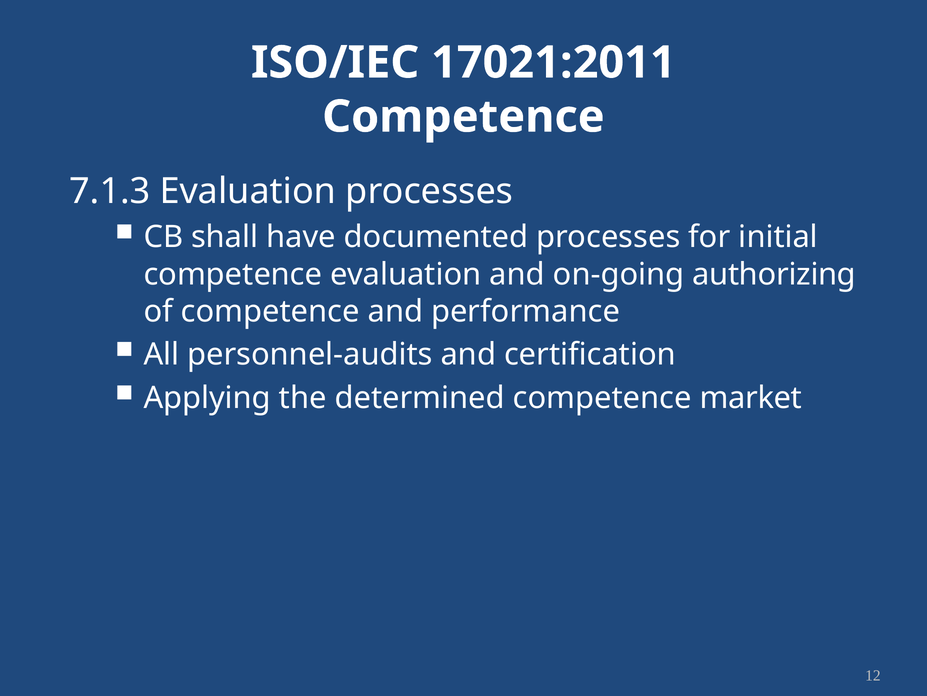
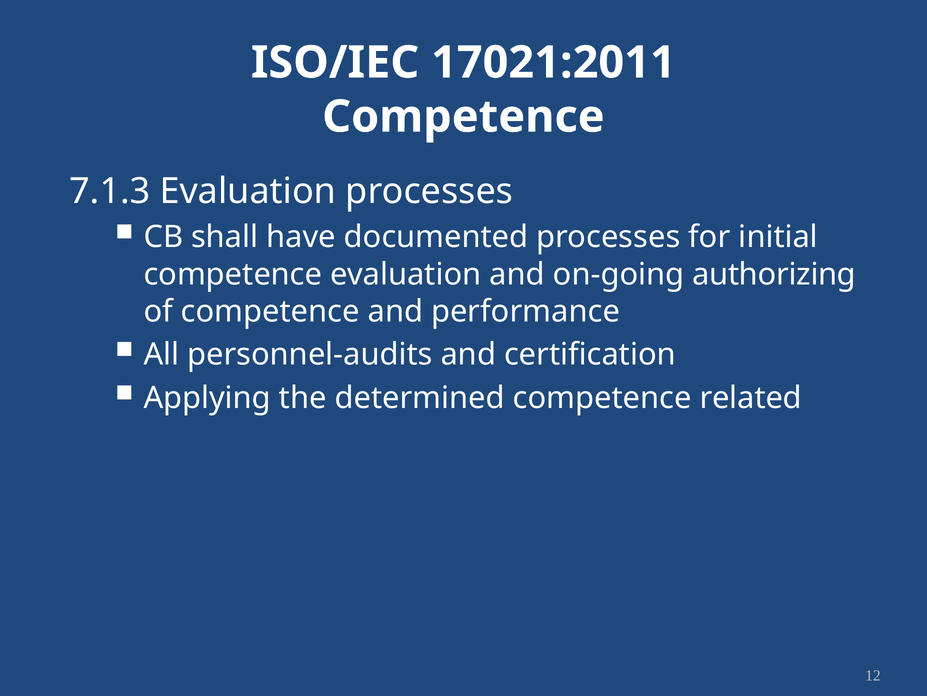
market: market -> related (751, 398)
